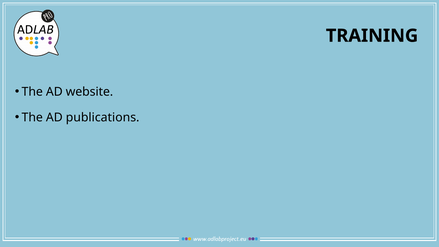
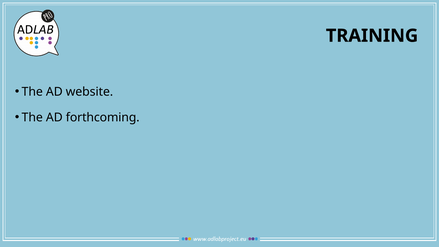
publications: publications -> forthcoming (103, 117)
